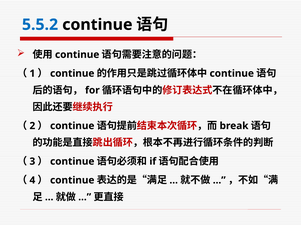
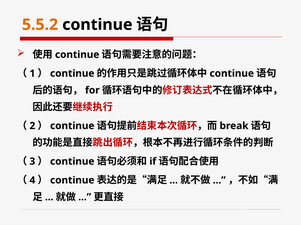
5.5.2 colour: blue -> orange (40, 25)
